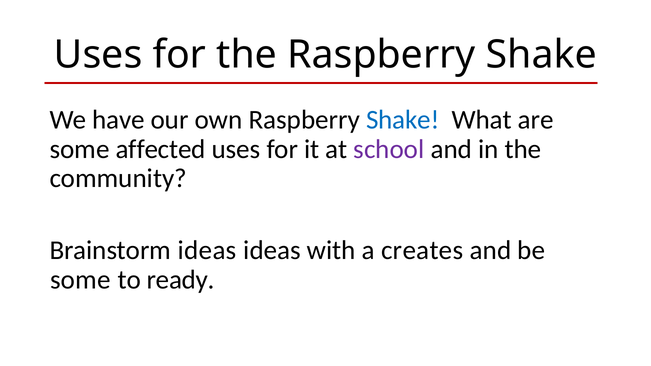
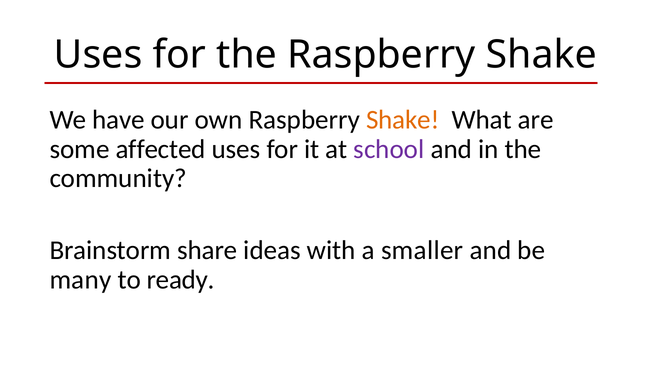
Shake colour: blue -> orange (403, 120)
Brainstorm ideas: ideas -> share (207, 251)
creates: creates -> smaller (422, 251)
some: some -> many (81, 280)
